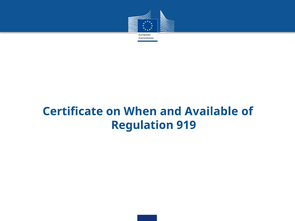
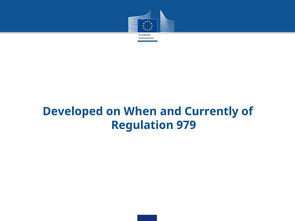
Certificate: Certificate -> Developed (73, 112)
Available: Available -> Currently (211, 112)
919: 919 -> 979 (186, 125)
